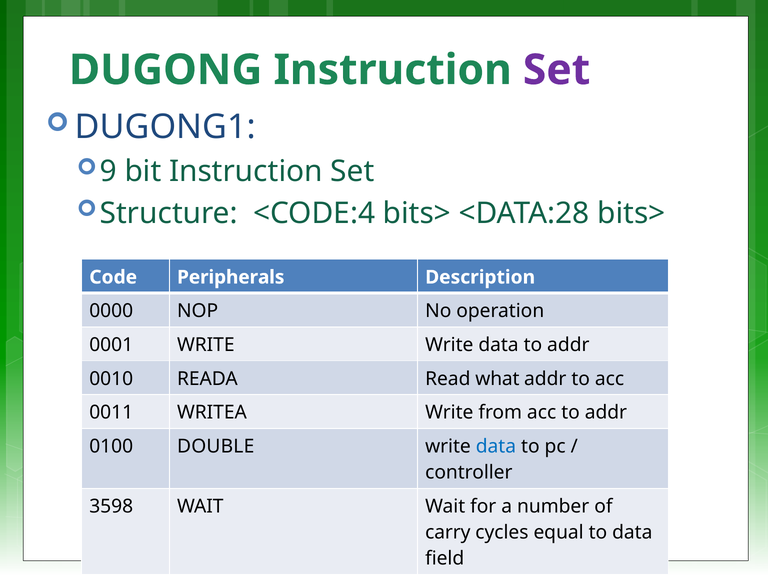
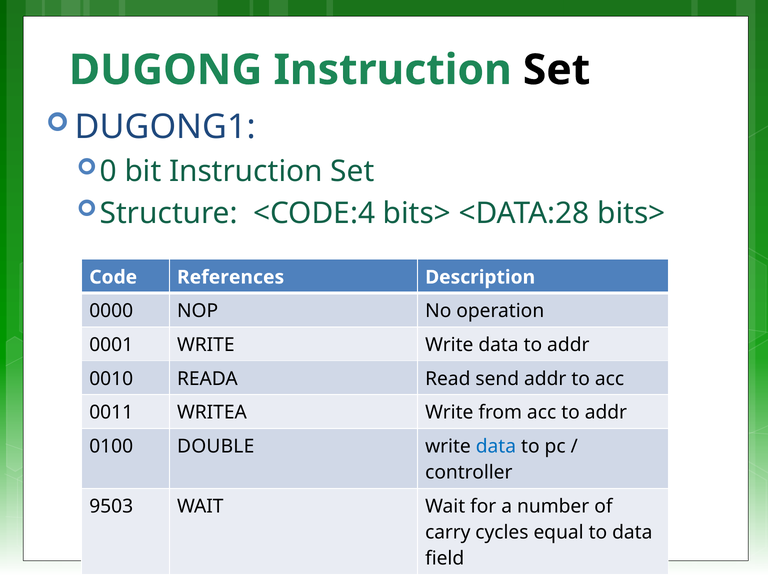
Set colour: purple -> black (557, 70)
9: 9 -> 0 (108, 171)
Peripherals: Peripherals -> References (231, 277)
what: what -> send (497, 379)
3598: 3598 -> 9503 (111, 506)
